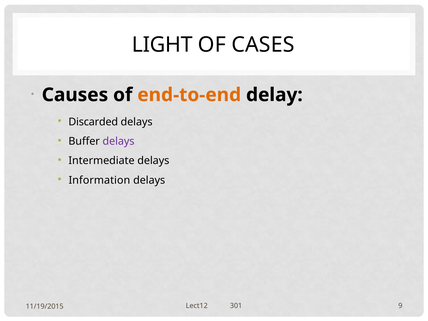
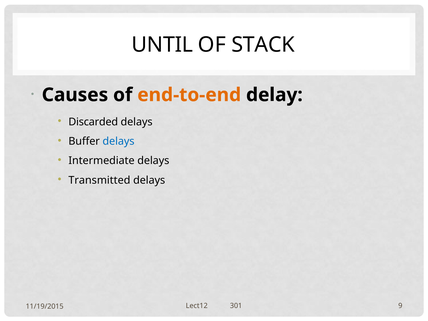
LIGHT: LIGHT -> UNTIL (162, 45)
CASES: CASES -> STACK (263, 45)
delays colour: purple -> blue (119, 141)
Information: Information -> Transmitted (99, 180)
